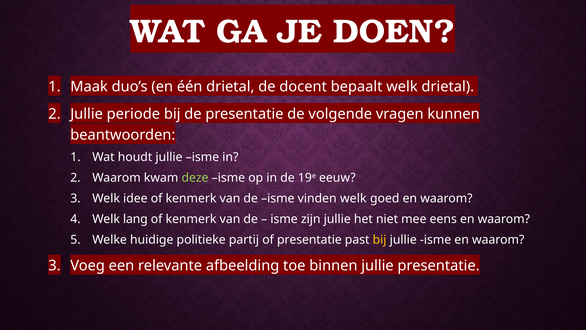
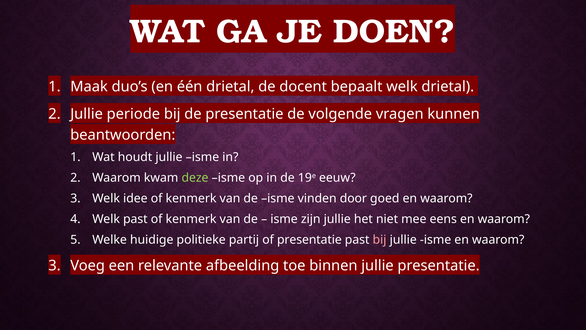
vinden welk: welk -> door (353, 198)
Welk lang: lang -> past (135, 219)
bij colour: yellow -> pink (380, 239)
